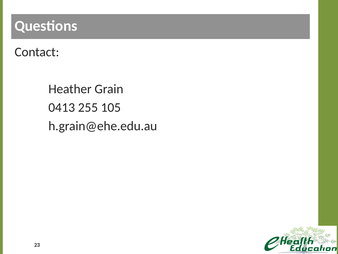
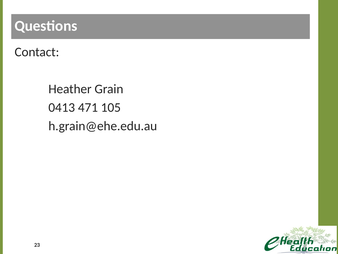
255: 255 -> 471 (88, 107)
